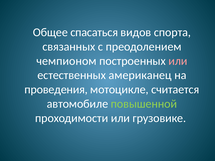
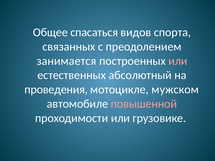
чемпионом: чемпионом -> занимается (66, 61)
американец: американец -> абсолютный (140, 75)
считается: считается -> мужском (175, 90)
повышенной colour: light green -> pink (144, 104)
